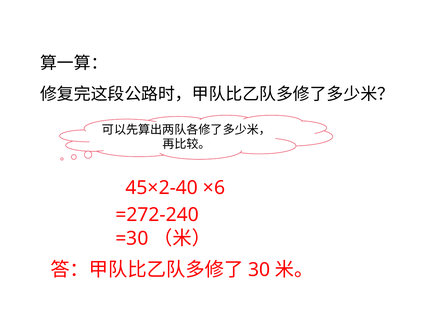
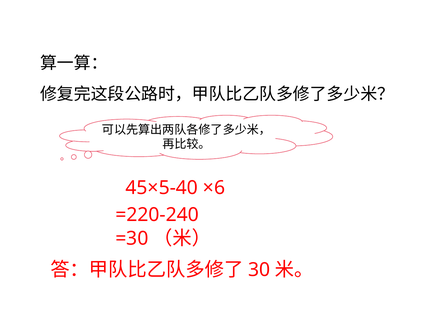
45×2-40: 45×2-40 -> 45×5-40 (162, 188)
=272-240: =272-240 -> =220-240 (157, 215)
